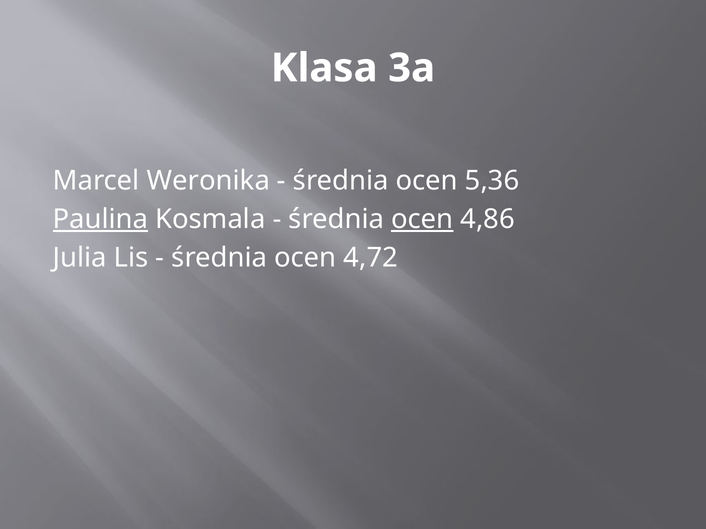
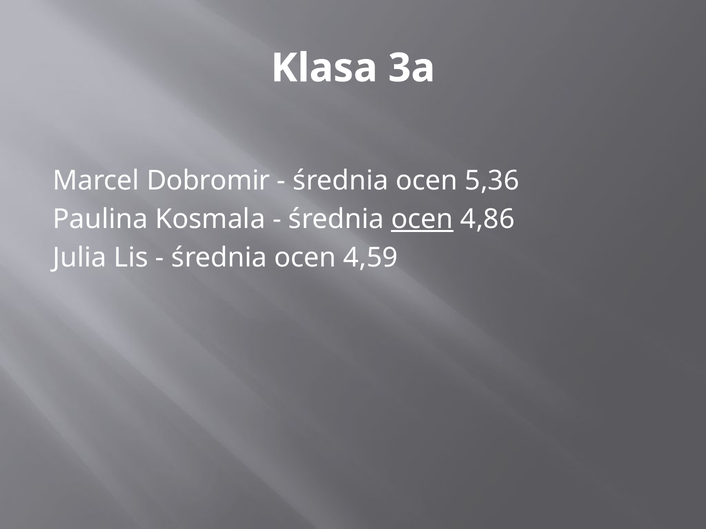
Weronika: Weronika -> Dobromir (208, 181)
Paulina underline: present -> none (101, 219)
4,72: 4,72 -> 4,59 (371, 258)
